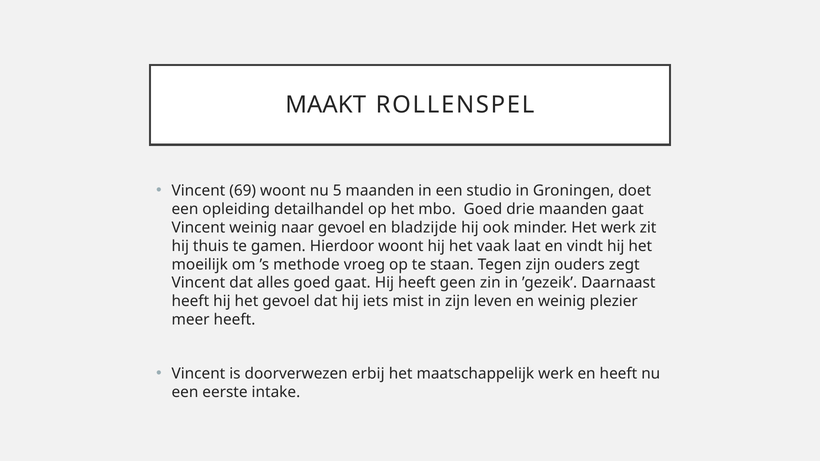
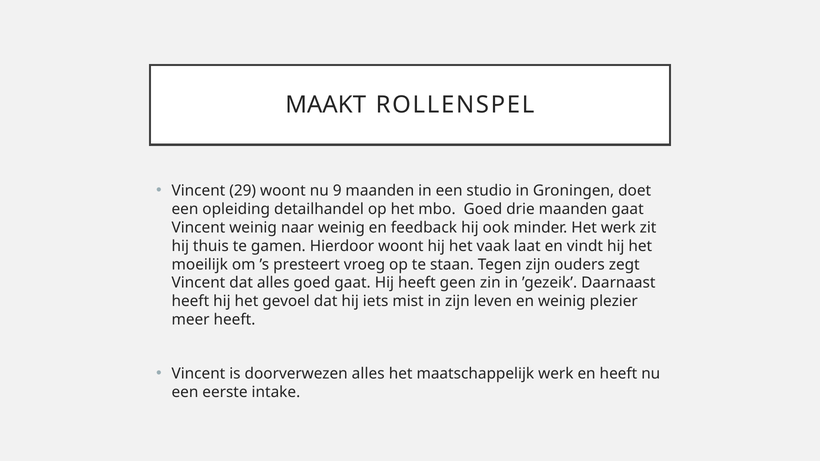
69: 69 -> 29 (243, 191)
5: 5 -> 9 (337, 191)
naar gevoel: gevoel -> weinig (341, 228)
bladzijde: bladzijde -> feedback (424, 228)
methode: methode -> presteert (307, 265)
doorverwezen erbij: erbij -> alles (368, 374)
